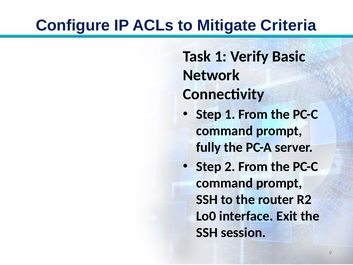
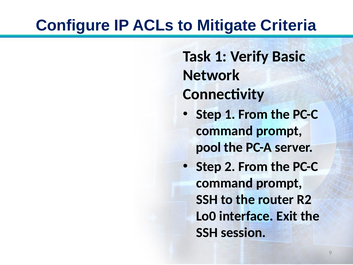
fully: fully -> pool (209, 147)
